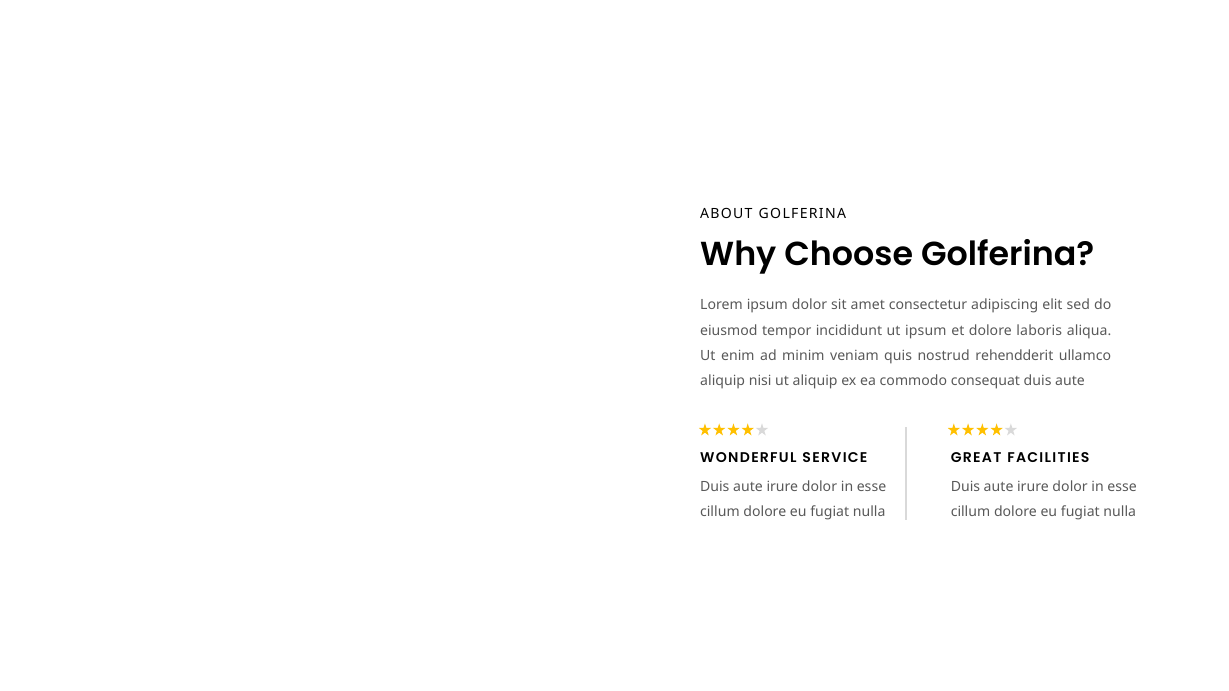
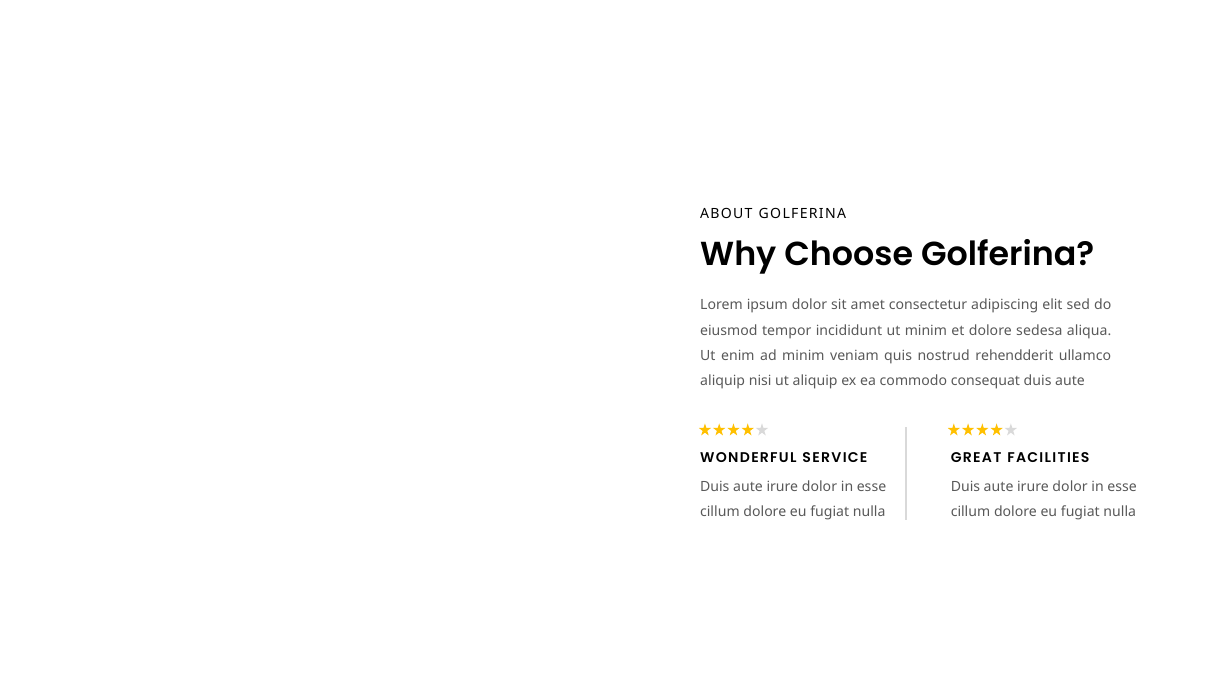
ut ipsum: ipsum -> minim (926, 331)
laboris: laboris -> sedesa (1039, 331)
